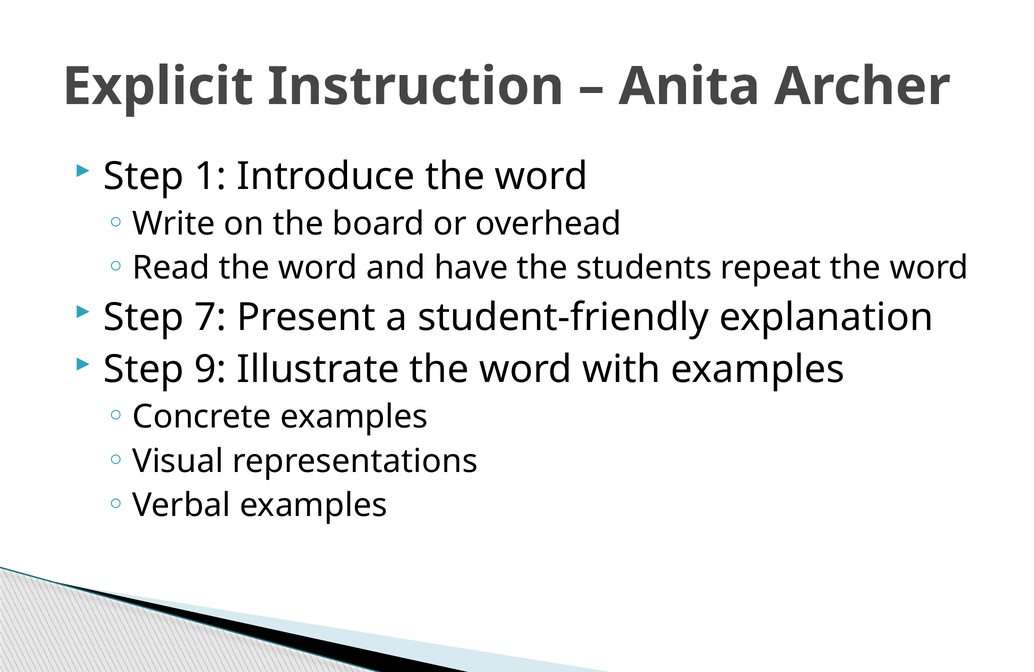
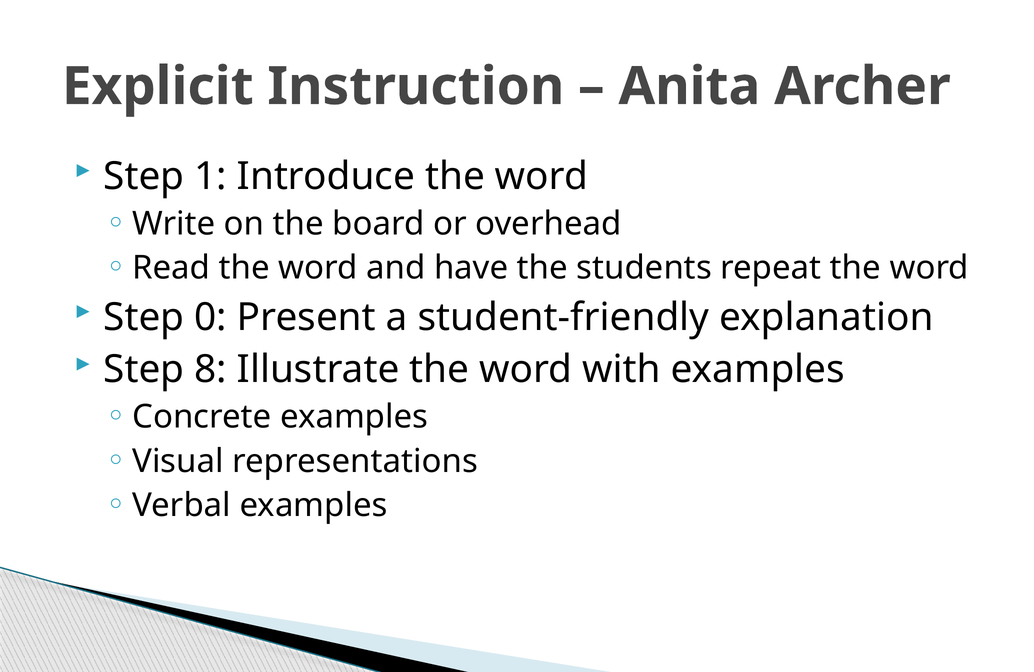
7: 7 -> 0 (211, 317)
9: 9 -> 8 (211, 370)
